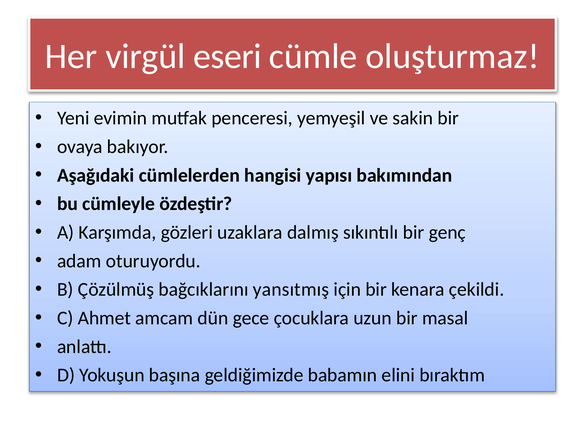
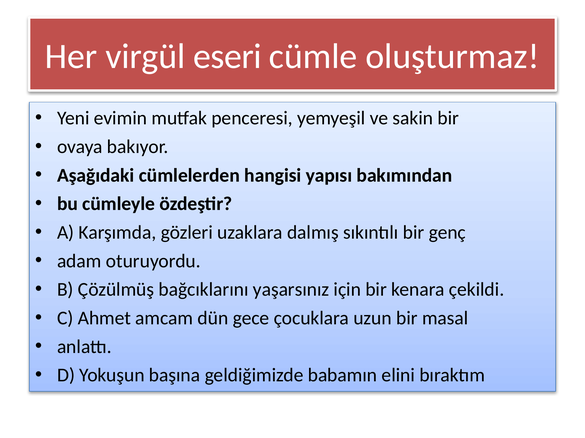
yansıtmış: yansıtmış -> yaşarsınız (291, 290)
